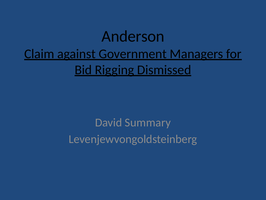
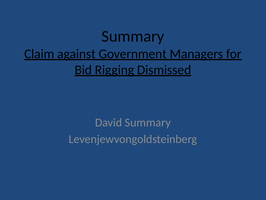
Anderson: Anderson -> Summary (133, 36)
